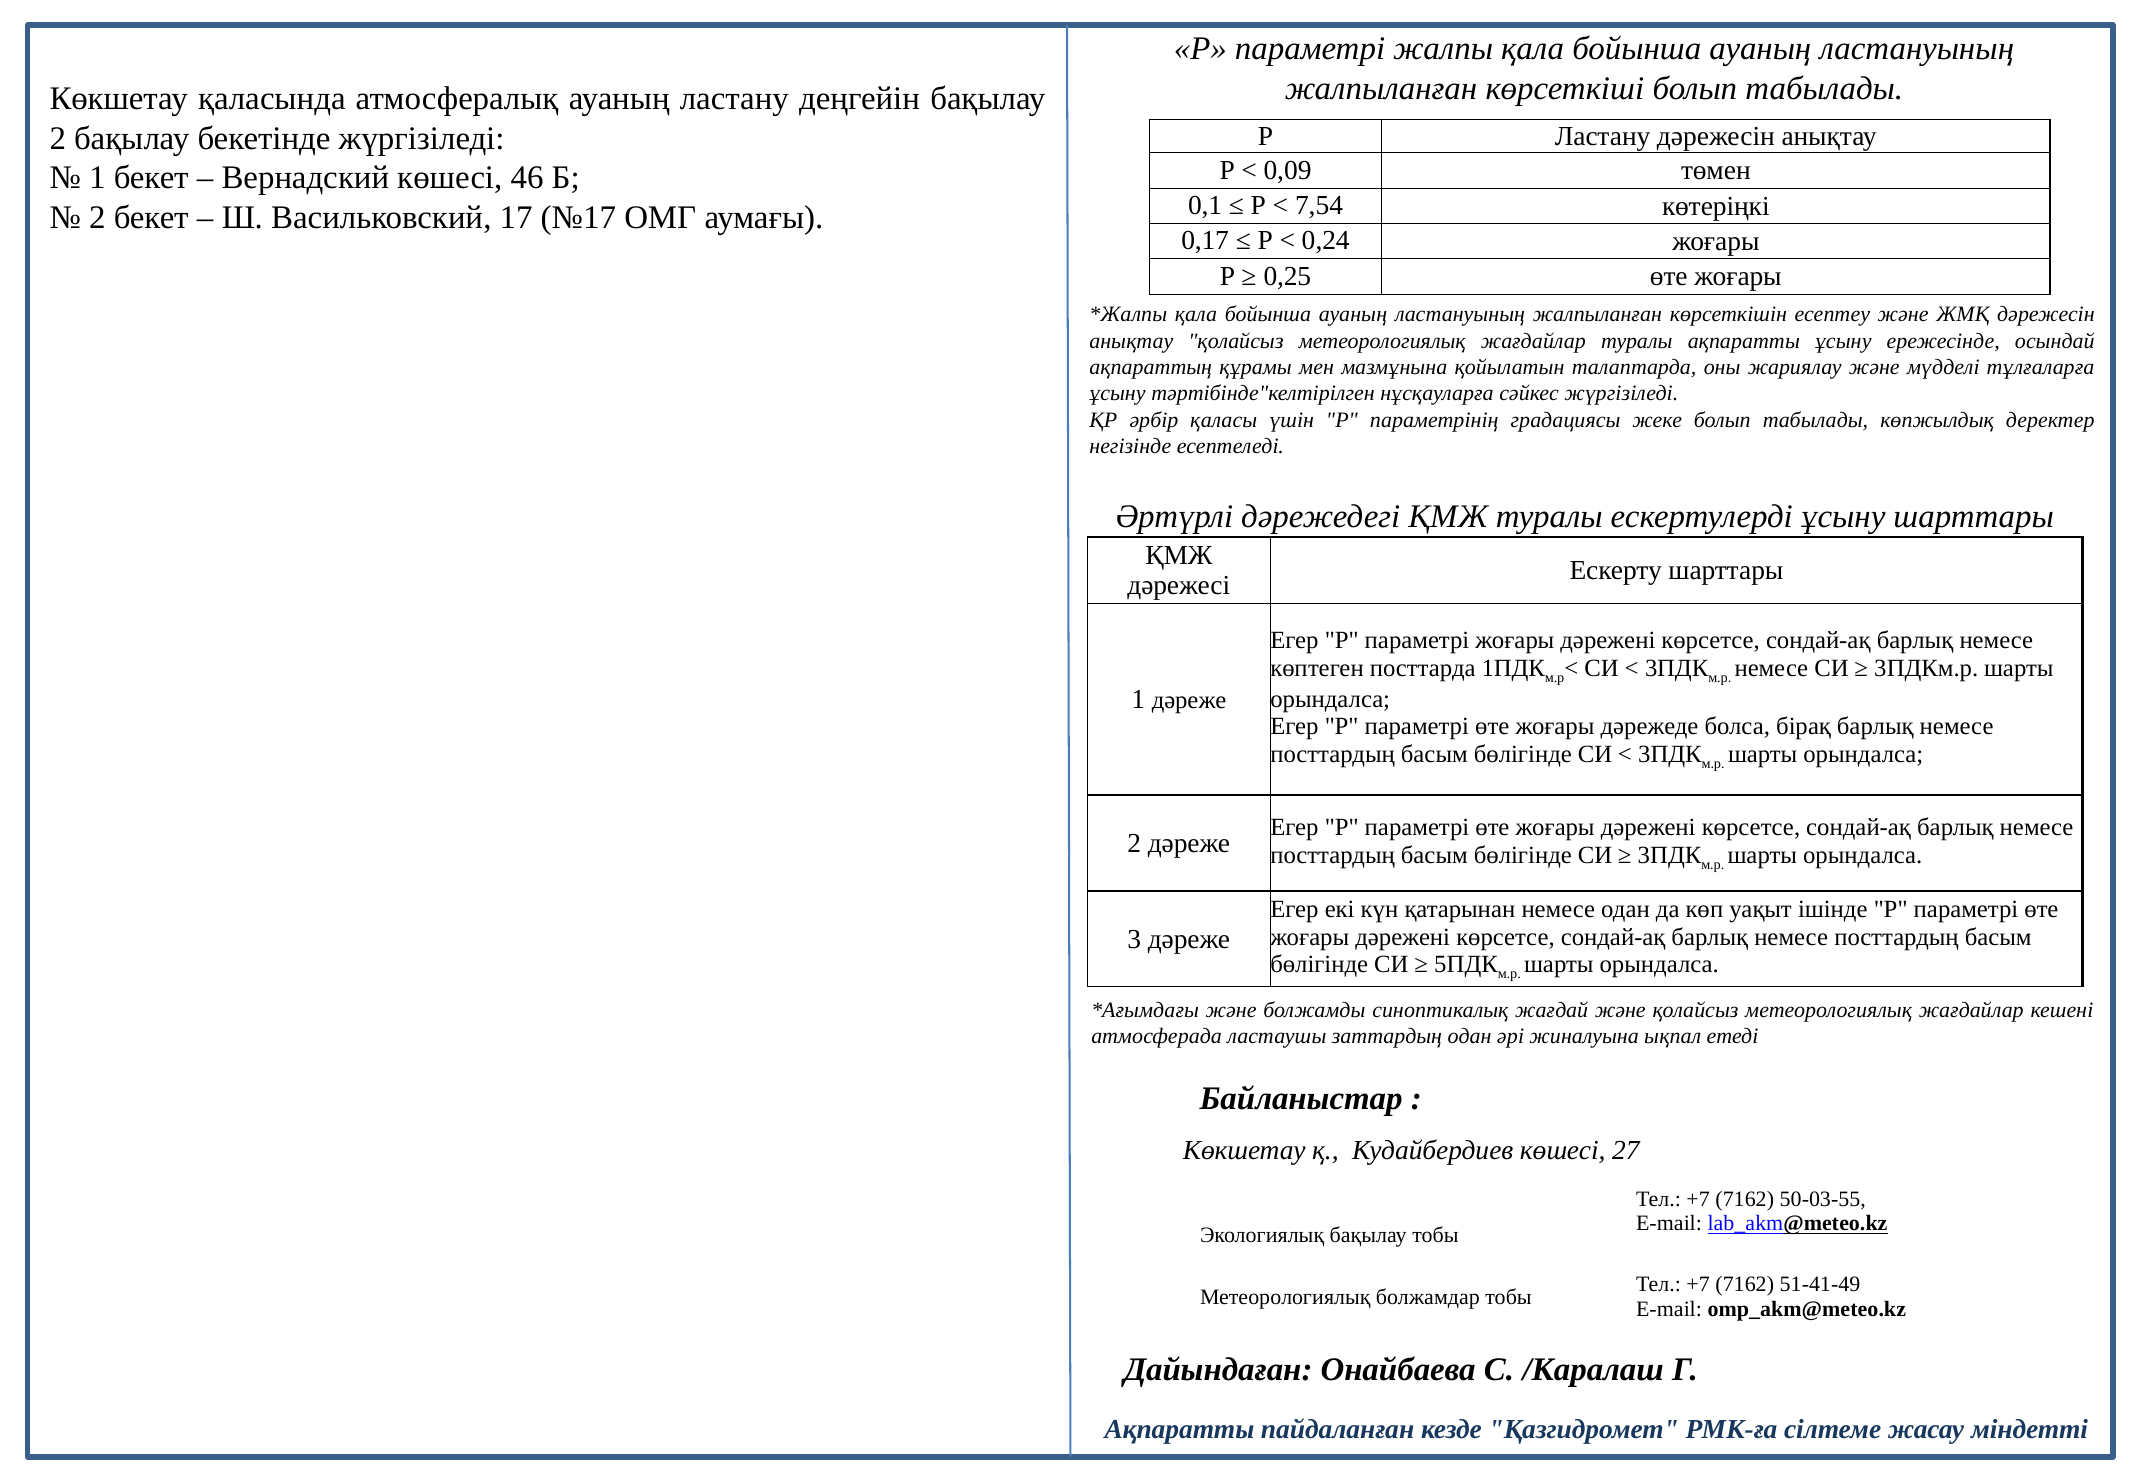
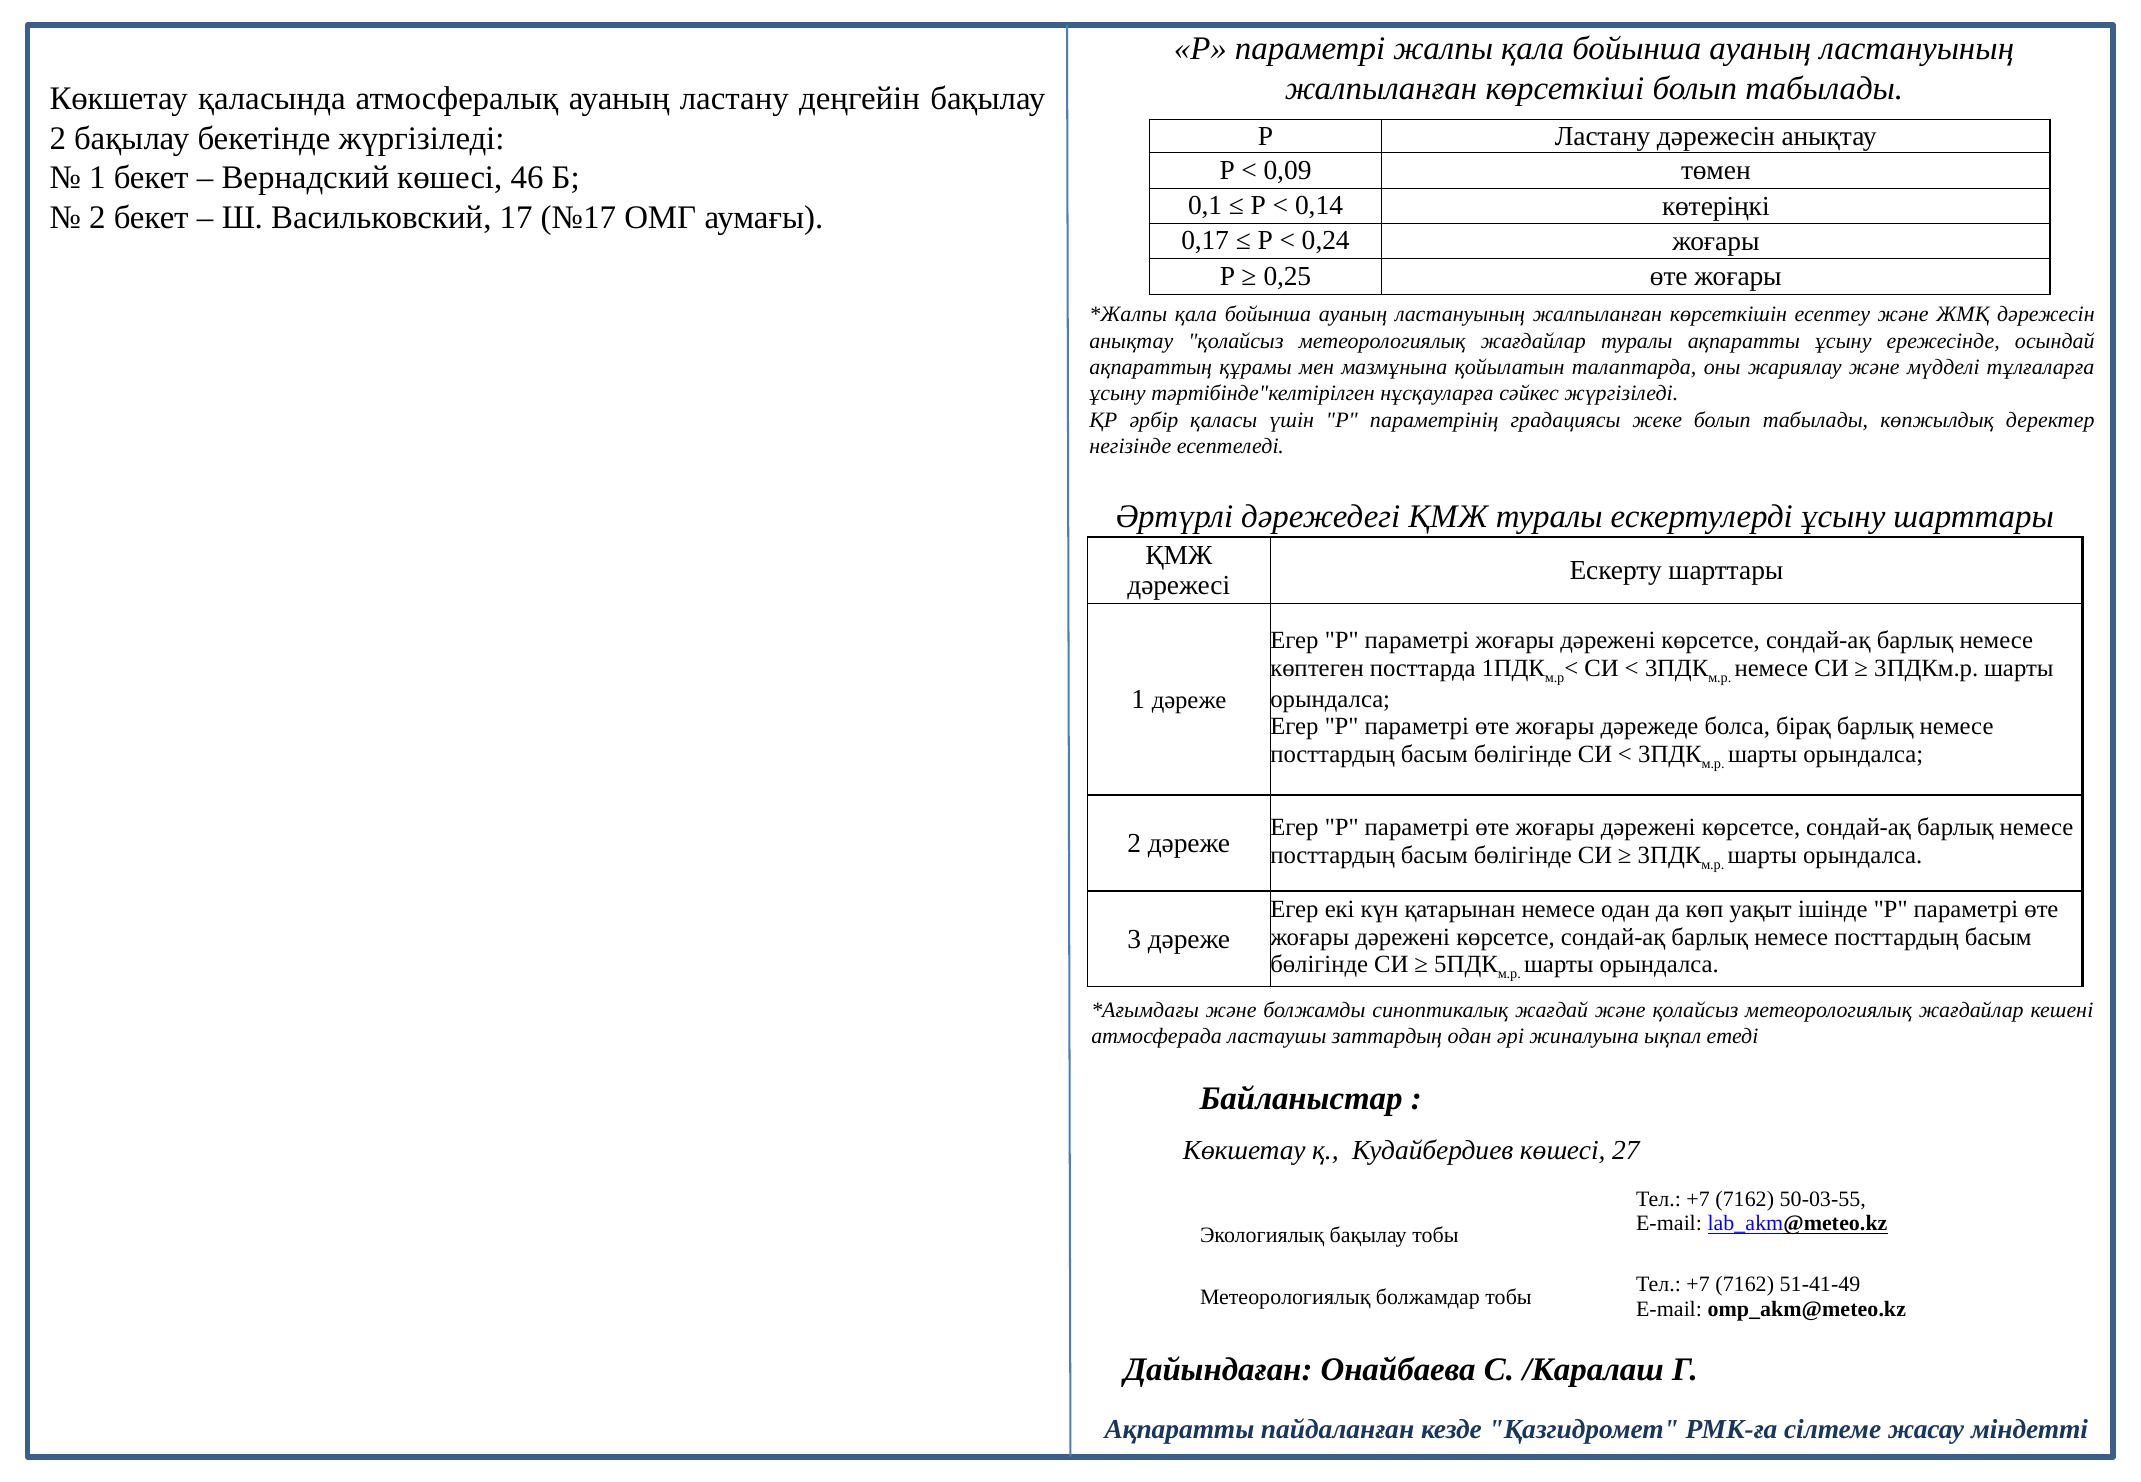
7,54: 7,54 -> 0,14 (1319, 206)
